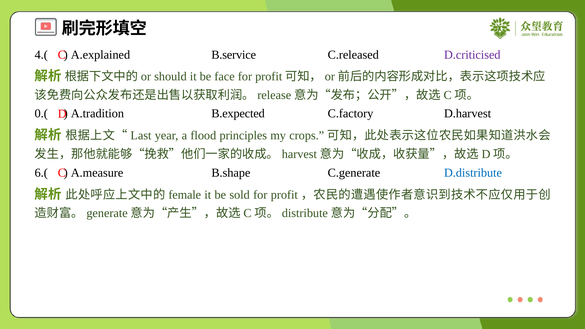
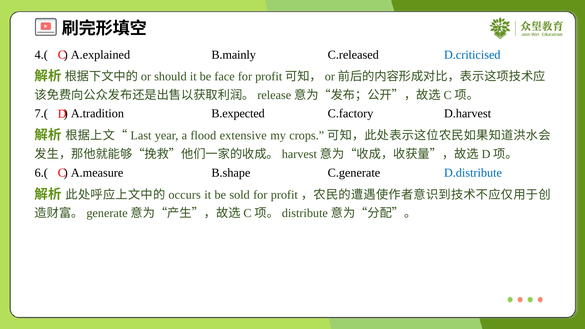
B.service: B.service -> B.mainly (234, 55)
D.criticised colour: purple -> blue (472, 55)
0.(: 0.( -> 7.( (41, 114)
principles: principles -> extensive (243, 136)
female: female -> occurs (185, 195)
